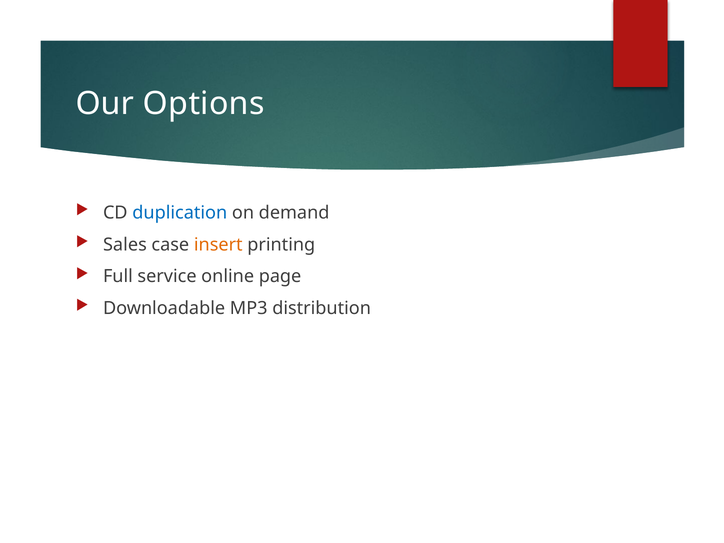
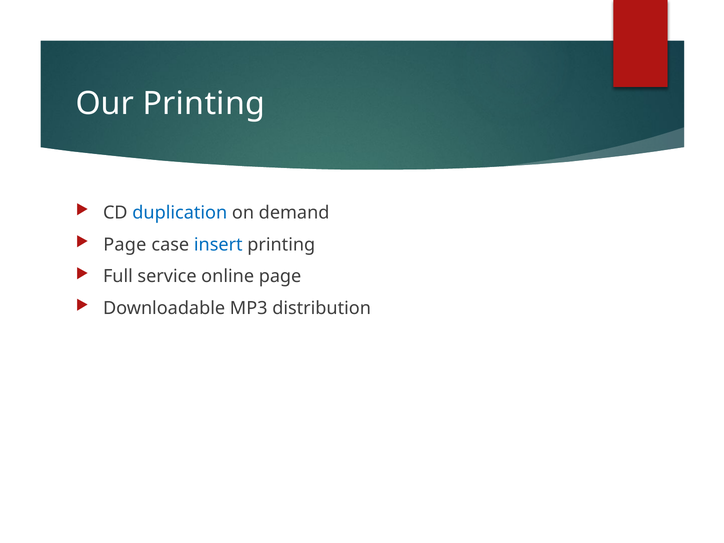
Our Options: Options -> Printing (204, 104)
Sales: Sales -> Page (125, 245)
insert colour: orange -> blue (218, 245)
